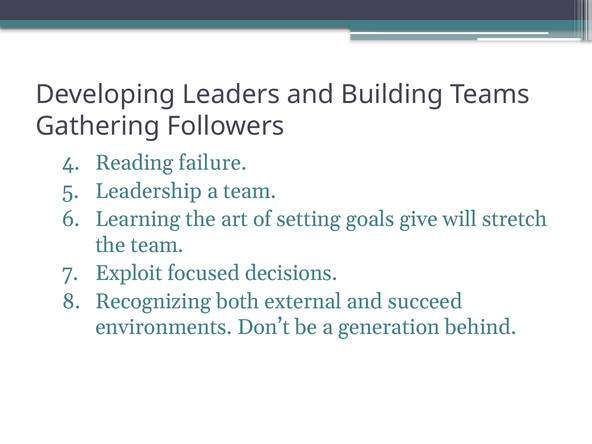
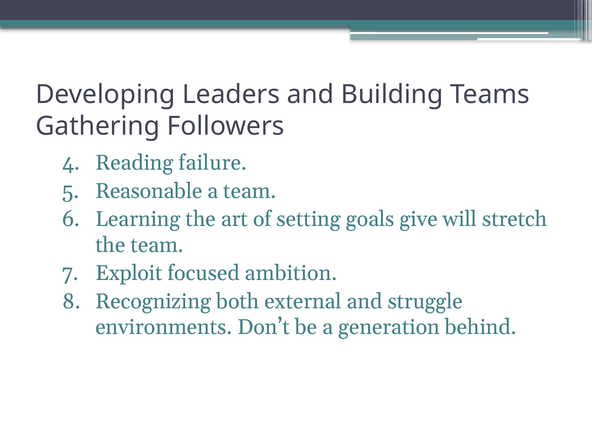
Leadership: Leadership -> Reasonable (149, 191)
decisions: decisions -> ambition (291, 273)
succeed: succeed -> struggle (425, 301)
